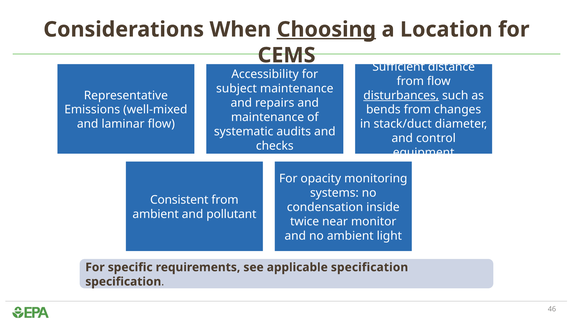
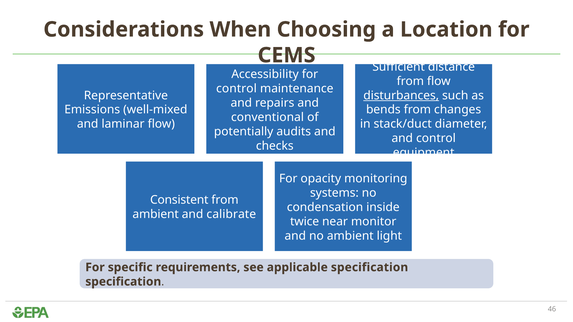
Choosing underline: present -> none (326, 30)
subject: subject -> control (236, 89)
maintenance: maintenance -> conventional (268, 117)
systematic: systematic -> potentially (244, 132)
pollutant: pollutant -> calibrate (231, 215)
